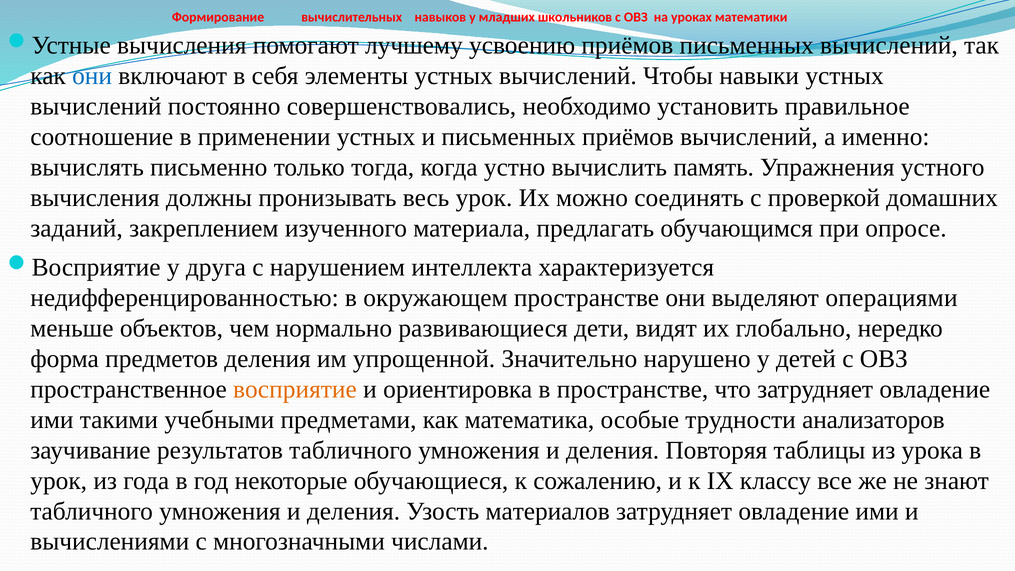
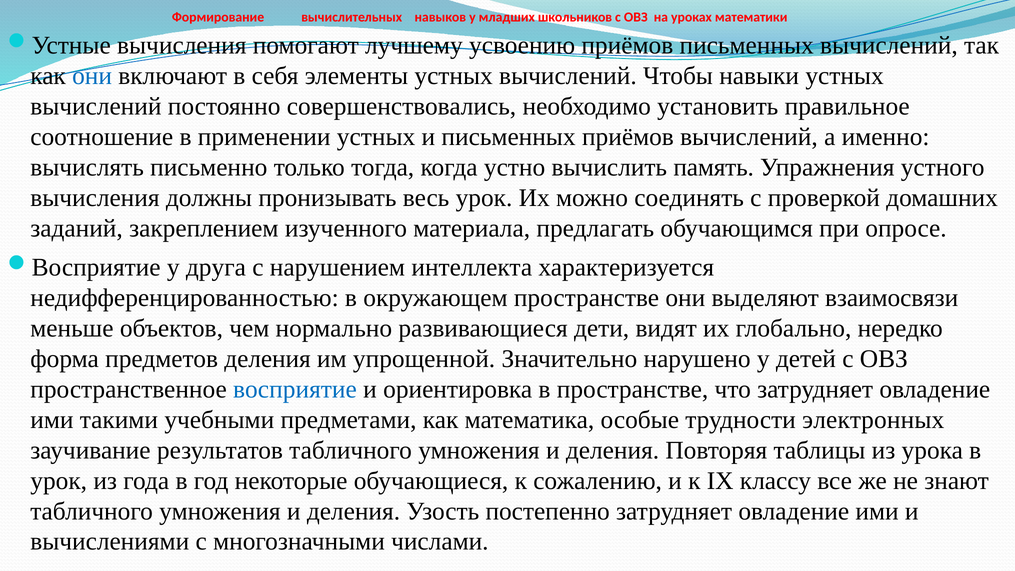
операциями: операциями -> взаимосвязи (892, 298)
восприятие colour: orange -> blue (295, 389)
анализаторов: анализаторов -> электронных (873, 420)
материалов: материалов -> постепенно (548, 511)
